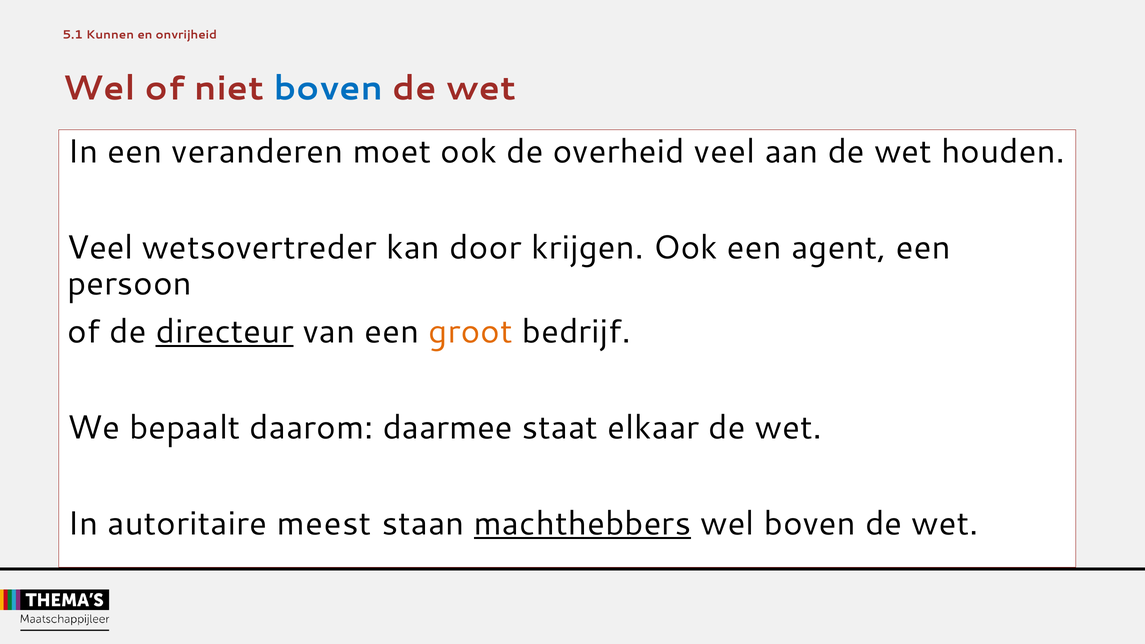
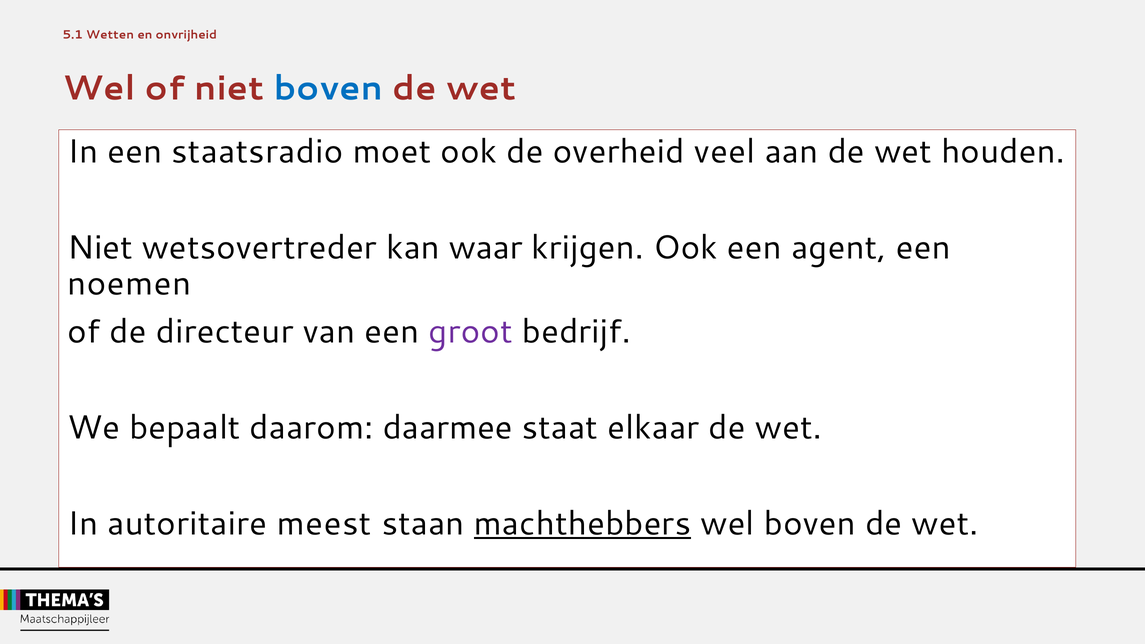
Kunnen: Kunnen -> Wetten (110, 35)
veranderen: veranderen -> staatsradio (257, 152)
Veel: Veel -> Niet (100, 248)
door: door -> waar (486, 248)
persoon: persoon -> noemen (129, 284)
directeur underline: present -> none (225, 332)
groot colour: orange -> purple (471, 332)
